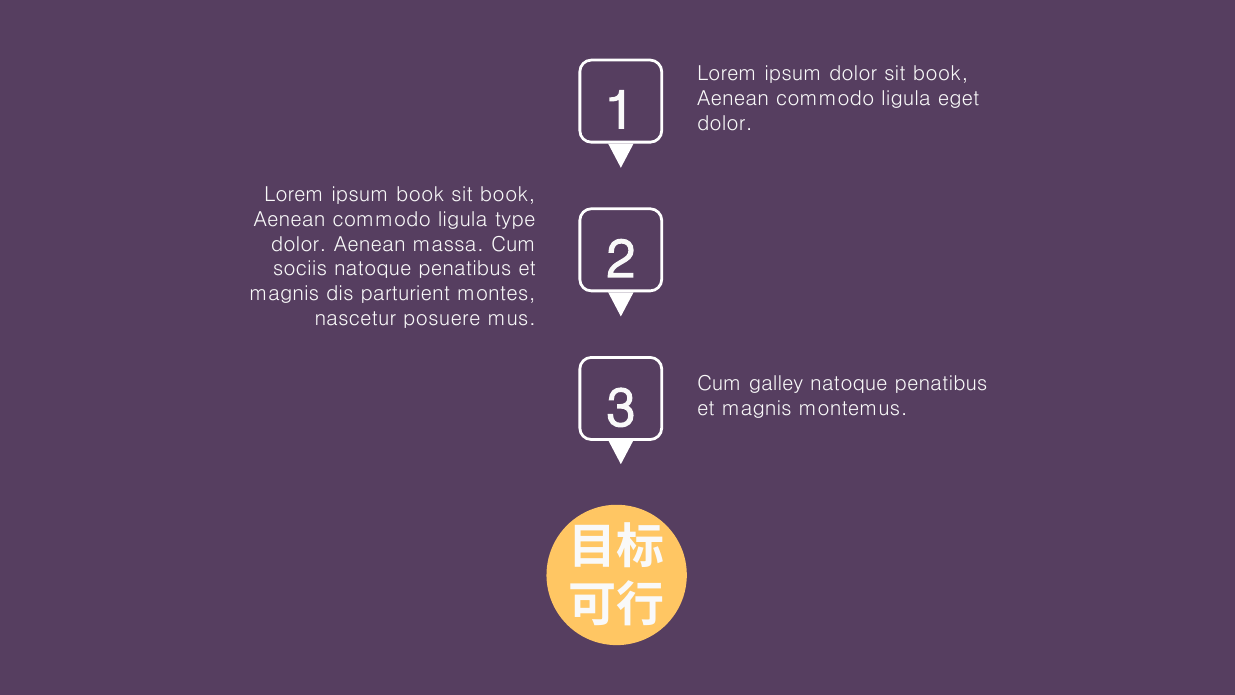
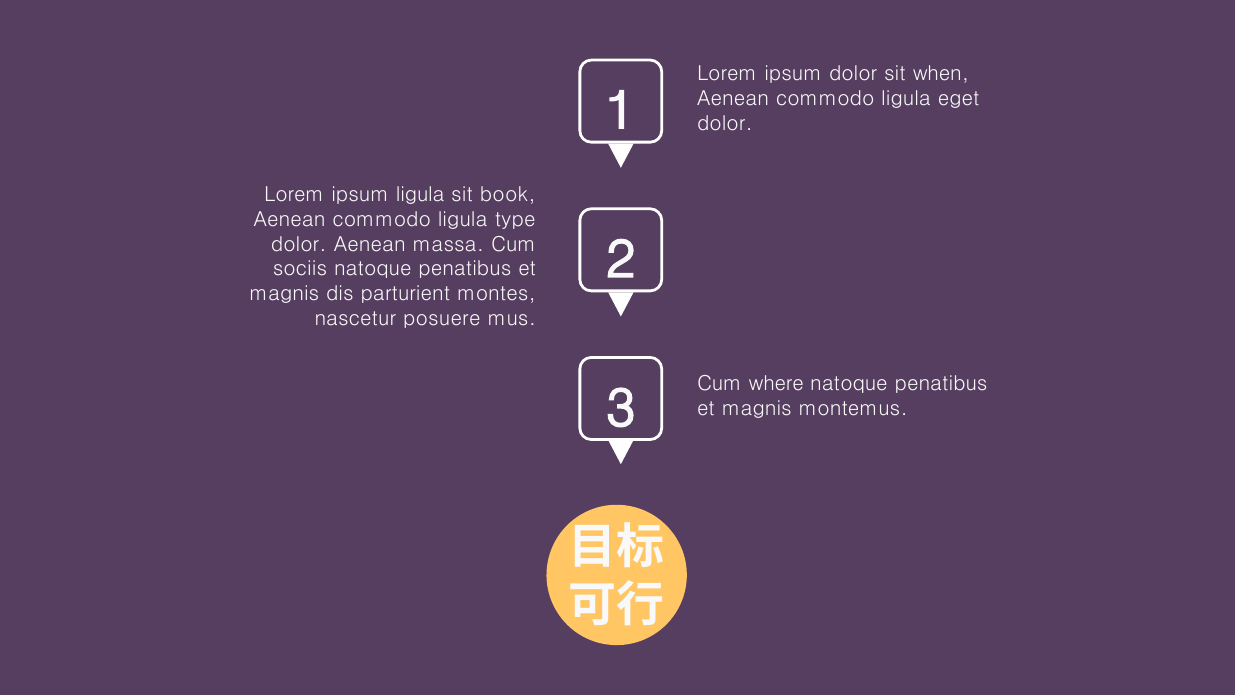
dolor sit book: book -> when (941, 74)
ipsum book: book -> ligula (420, 195)
galley: galley -> where (776, 384)
